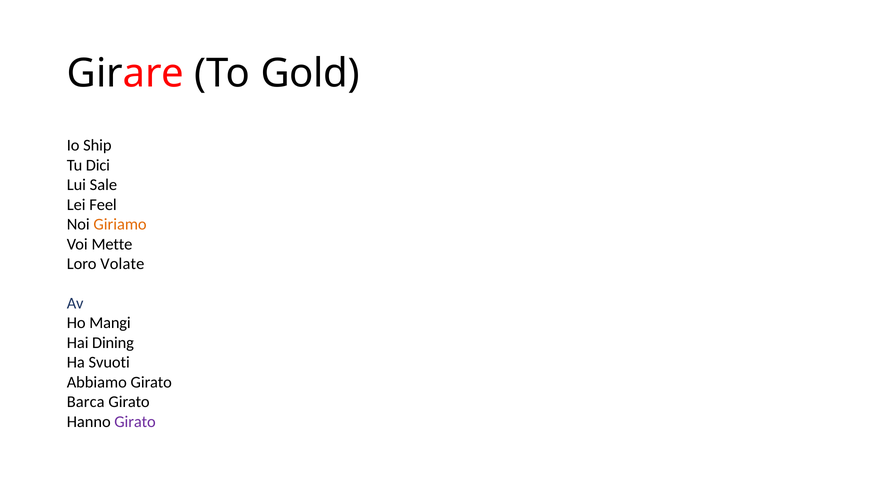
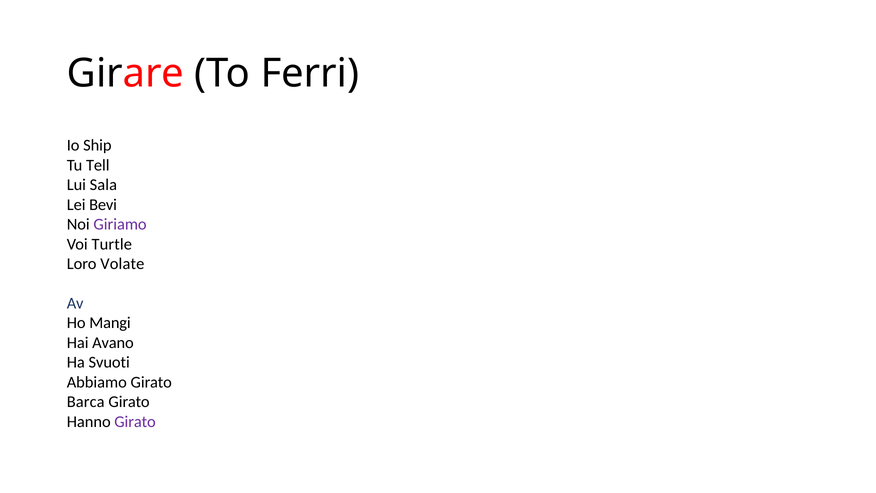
Gold: Gold -> Ferri (310, 74)
Dici: Dici -> Tell (98, 165)
Sale: Sale -> Sala (103, 185)
Feel: Feel -> Bevi (103, 205)
Giriamo colour: orange -> purple (120, 224)
Mette: Mette -> Turtle (112, 244)
Dining: Dining -> Avano (113, 343)
